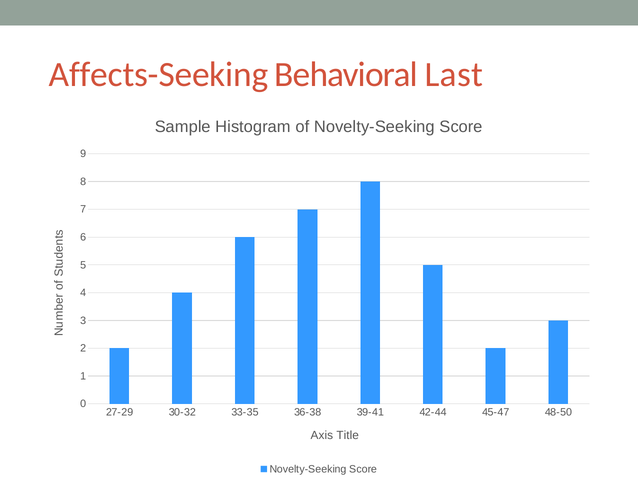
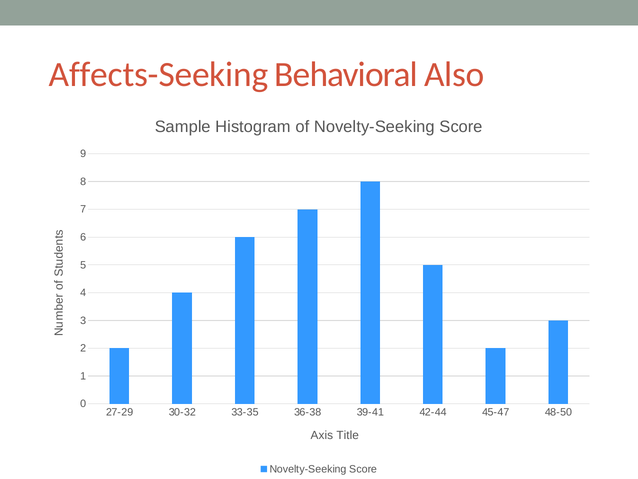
Last: Last -> Also (454, 74)
